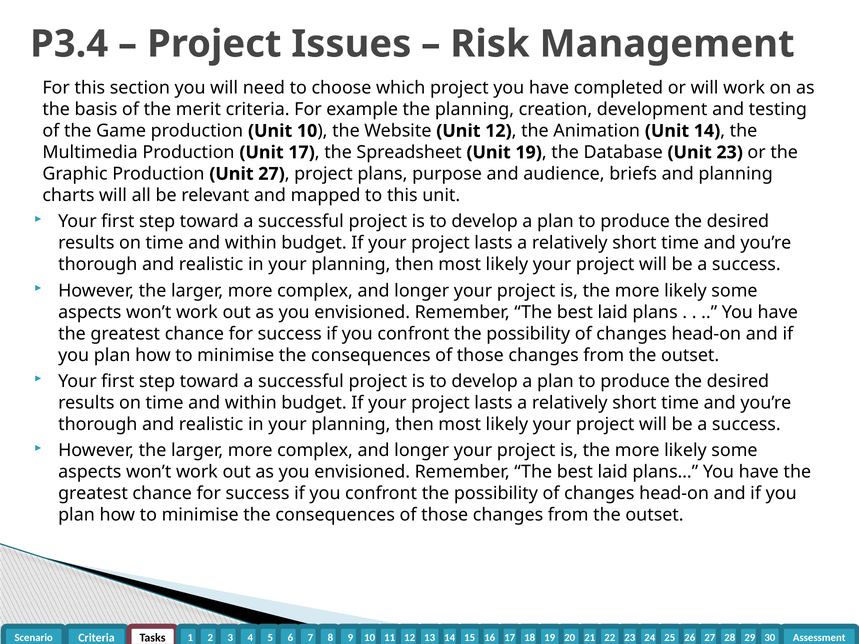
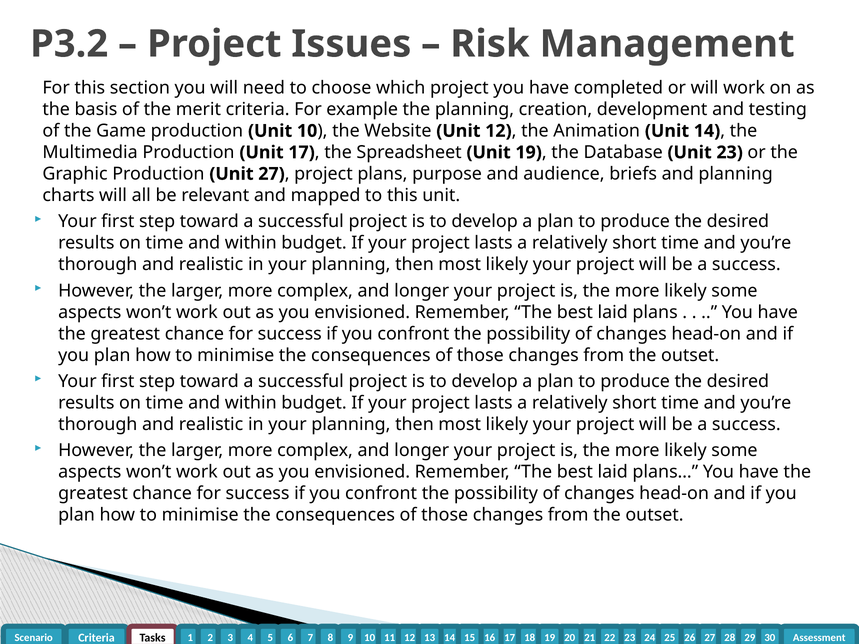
P3.4: P3.4 -> P3.2 (69, 44)
